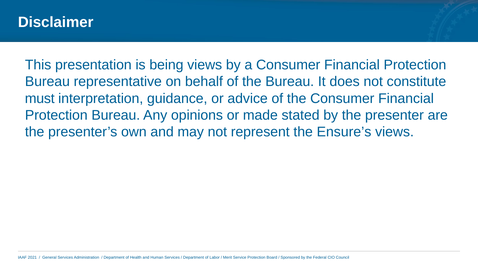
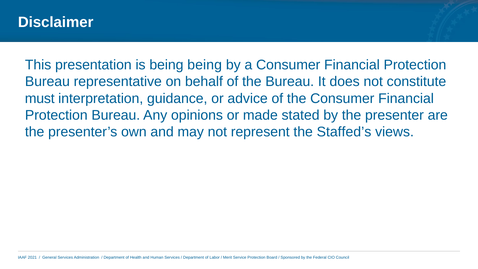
being views: views -> being (205, 65)
Ensure’s: Ensure’s -> Staffed’s (344, 132)
